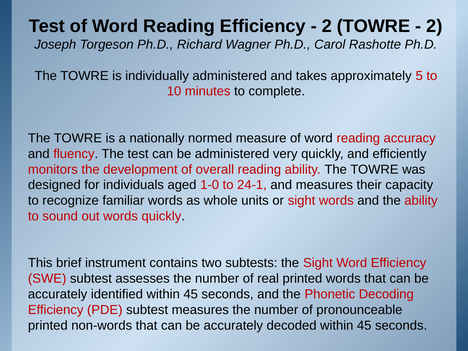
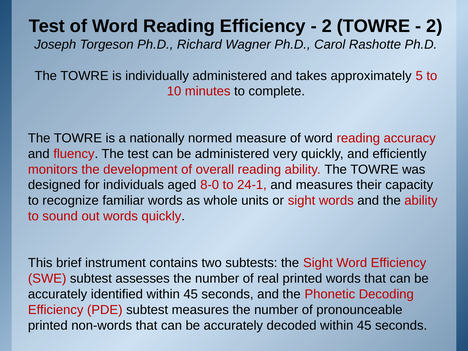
1-0: 1-0 -> 8-0 (210, 185)
